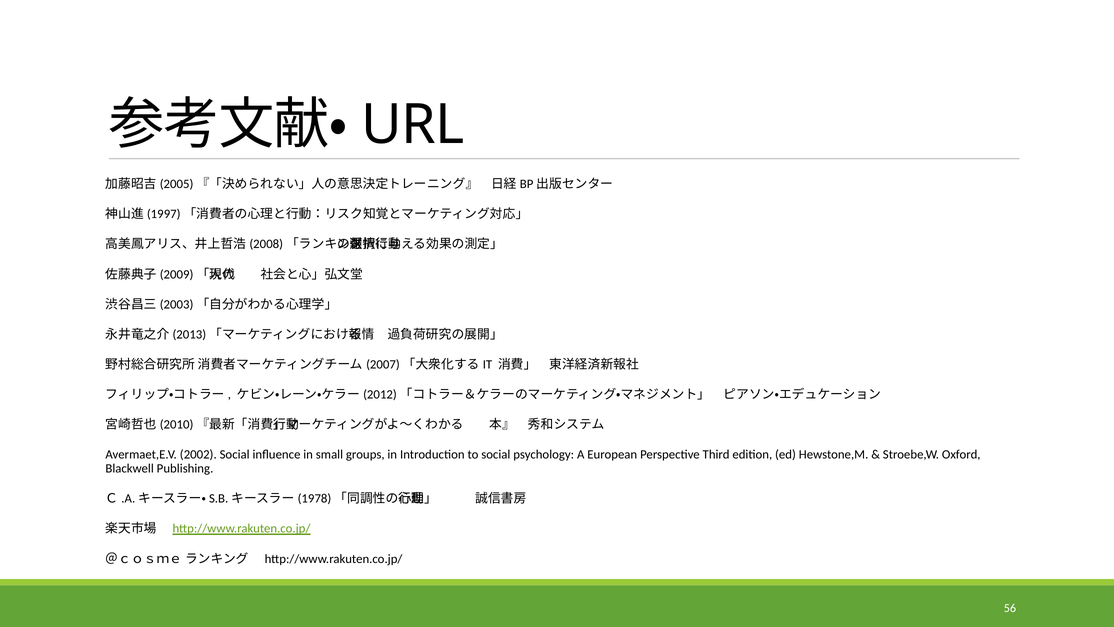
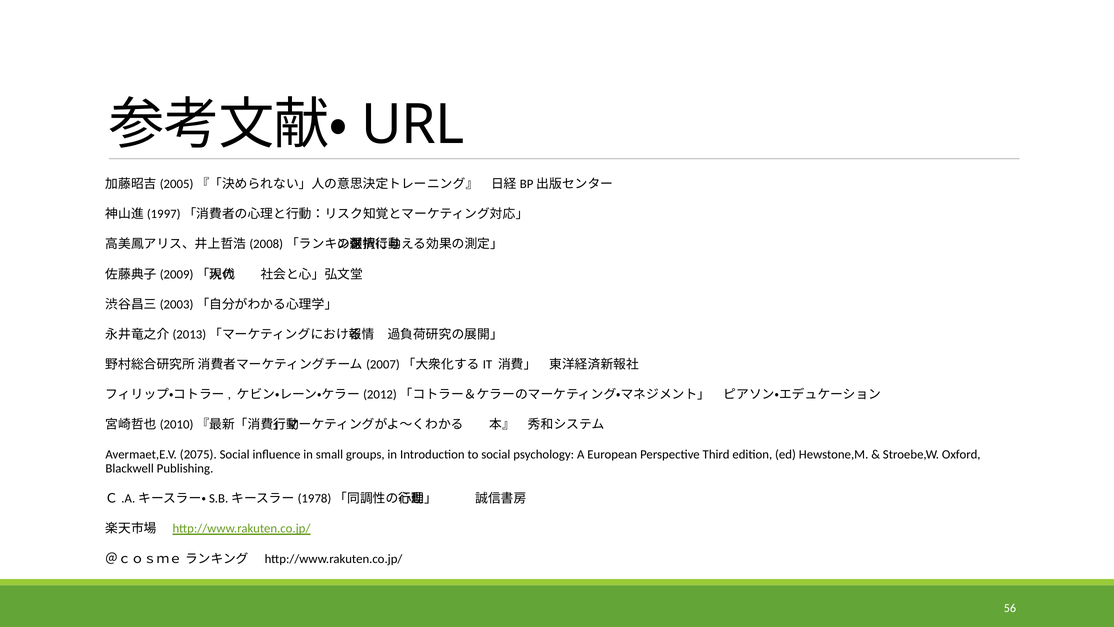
2002: 2002 -> 2075 (198, 454)
